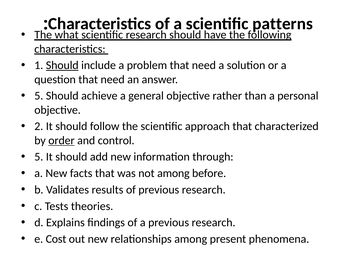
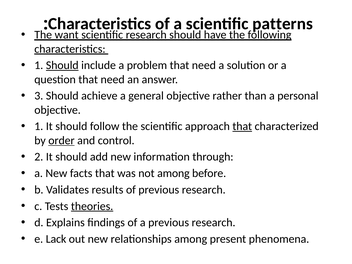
what: what -> want (67, 35)
5: 5 -> 3 (39, 96)
2: 2 -> 1 (39, 126)
that underline: none -> present (242, 126)
5: 5 -> 2 (39, 157)
theories underline: none -> present (92, 206)
Cost: Cost -> Lack (56, 239)
